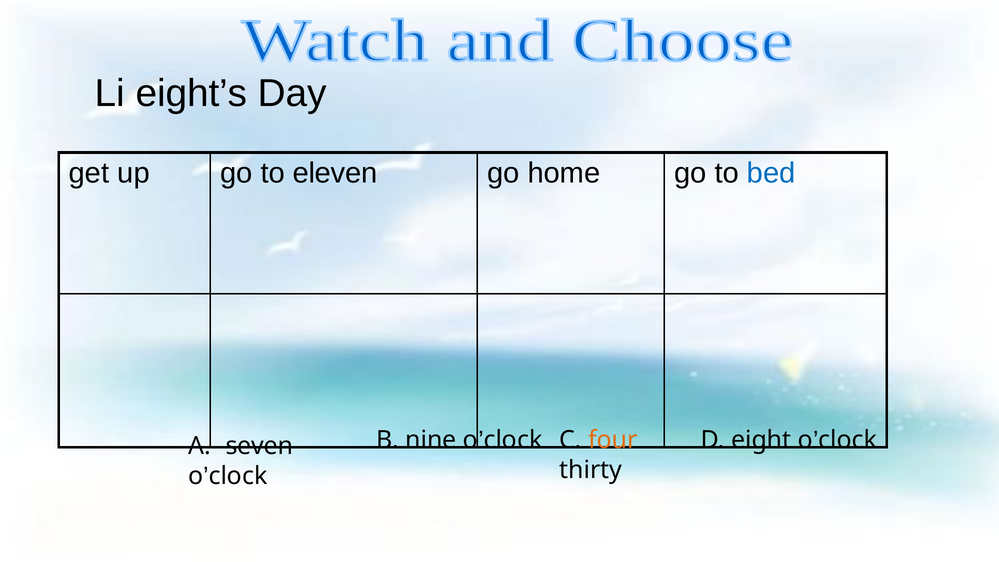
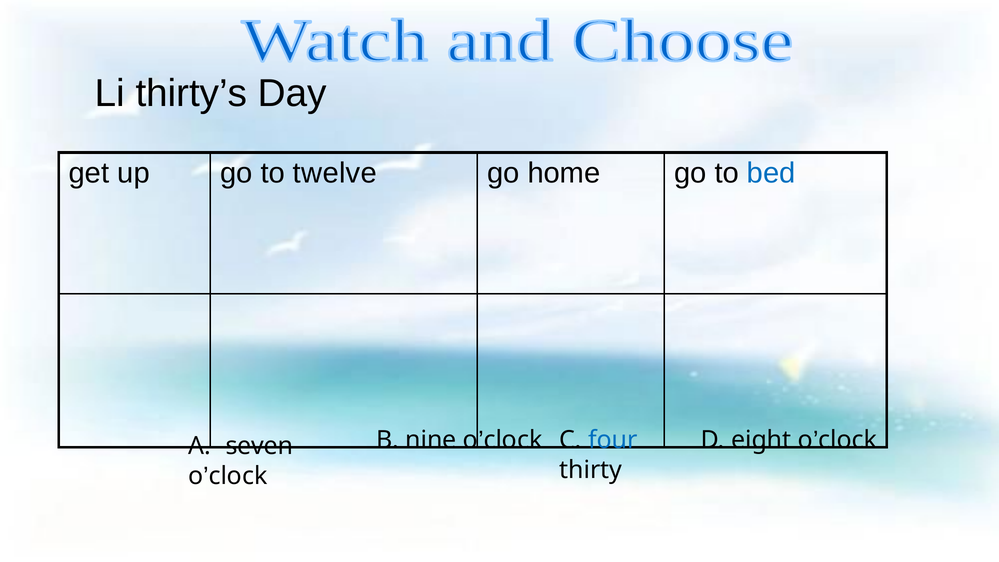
eight’s: eight’s -> thirty’s (191, 93)
eleven: eleven -> twelve (335, 173)
four colour: orange -> blue (613, 440)
